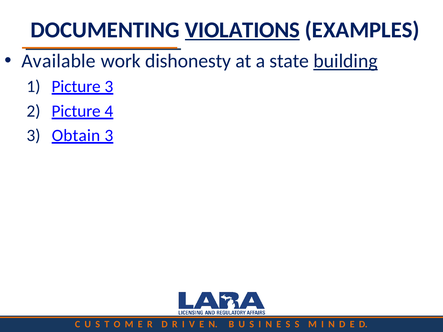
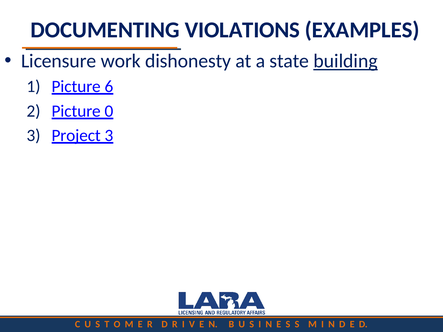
VIOLATIONS underline: present -> none (242, 30)
Available: Available -> Licensure (59, 61)
Picture 3: 3 -> 6 (109, 87)
4: 4 -> 0 (109, 111)
Obtain: Obtain -> Project (76, 136)
